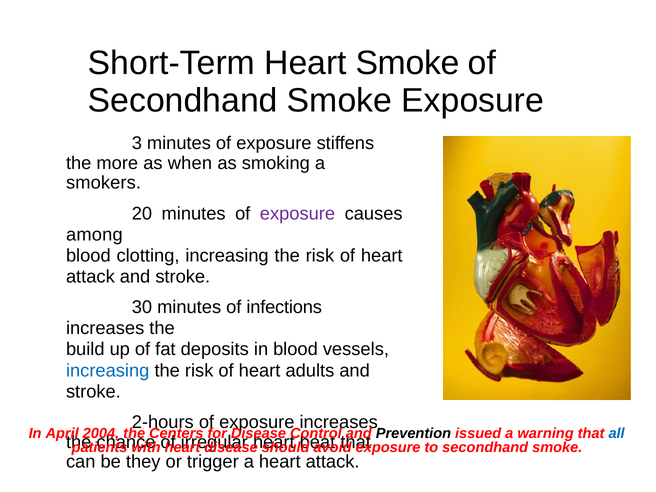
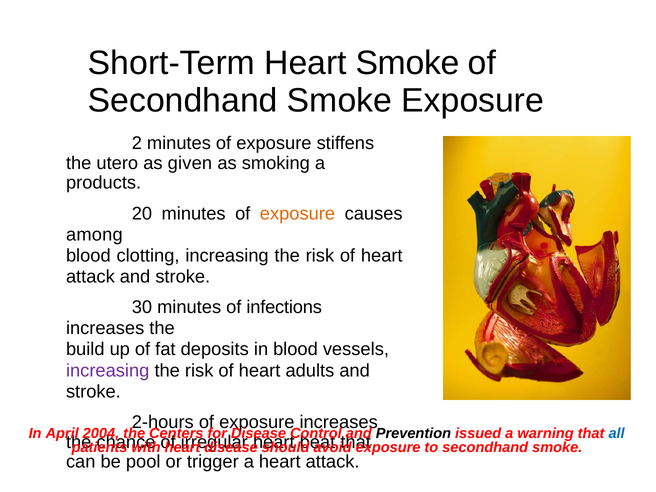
3: 3 -> 2 (137, 143)
more: more -> utero (117, 163)
when: when -> given (190, 163)
smokers: smokers -> products (104, 183)
exposure colour: purple -> orange (297, 213)
increasing colour: blue -> purple (108, 370)
they: they -> pool (143, 461)
